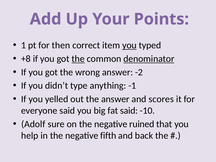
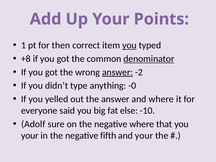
the underline: present -> none (78, 59)
answer underline: none -> present (117, 72)
-1: -1 -> -0 (132, 86)
and scores: scores -> where (161, 99)
fat said: said -> else (129, 111)
negative ruined: ruined -> where (142, 124)
help: help -> your (30, 136)
and back: back -> your (144, 136)
